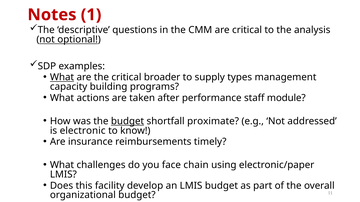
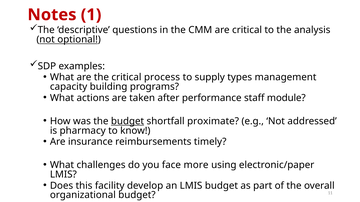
What underline: present -> none (62, 77)
broader: broader -> process (162, 77)
electronic: electronic -> pharmacy (83, 131)
chain: chain -> more (196, 165)
